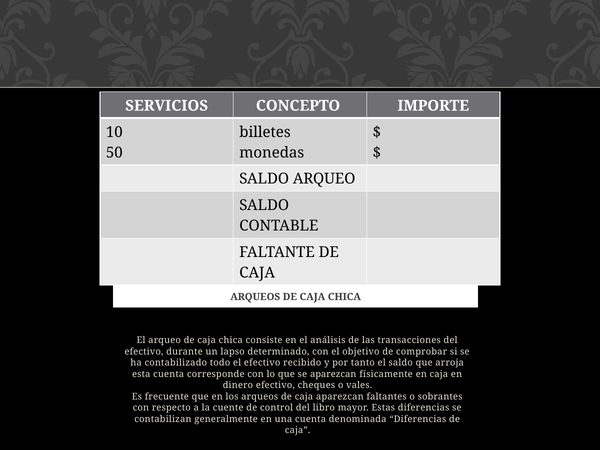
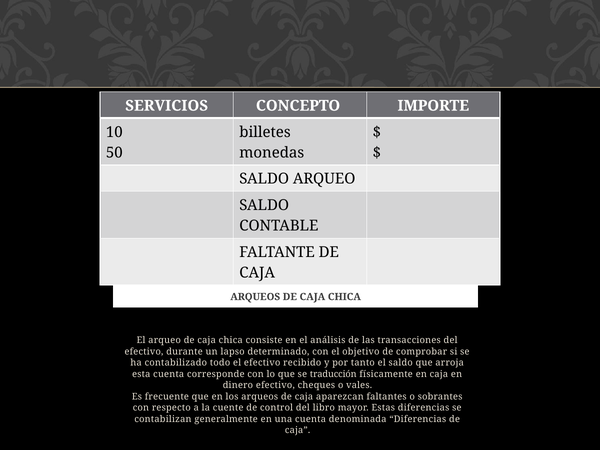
se aparezcan: aparezcan -> traducción (333, 374)
